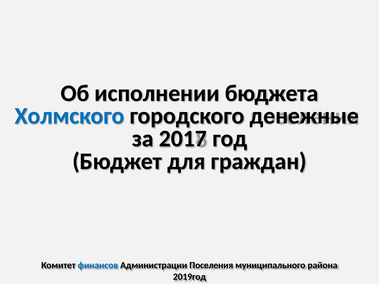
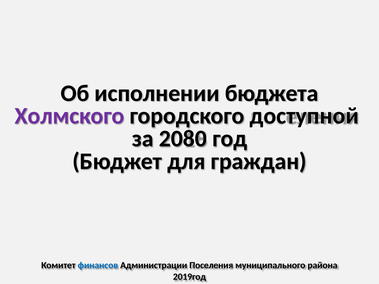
Холмского colour: blue -> purple (70, 116)
денежные: денежные -> доступной (304, 116)
2017: 2017 -> 2080 (183, 139)
